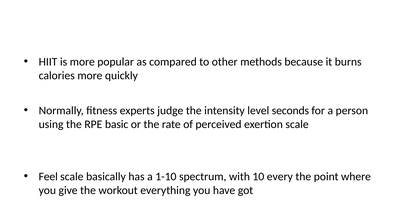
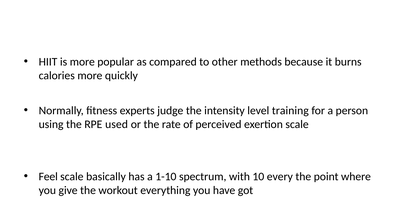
seconds: seconds -> training (290, 111)
basic: basic -> used (117, 124)
